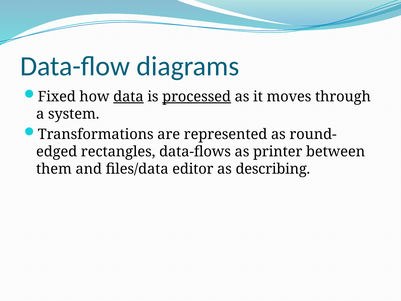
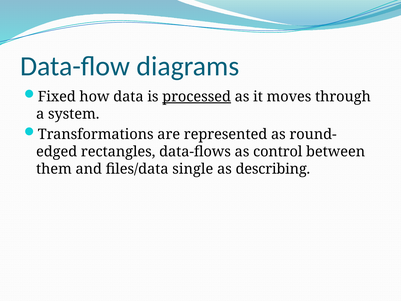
data underline: present -> none (128, 97)
printer: printer -> control (278, 152)
editor: editor -> single (193, 169)
